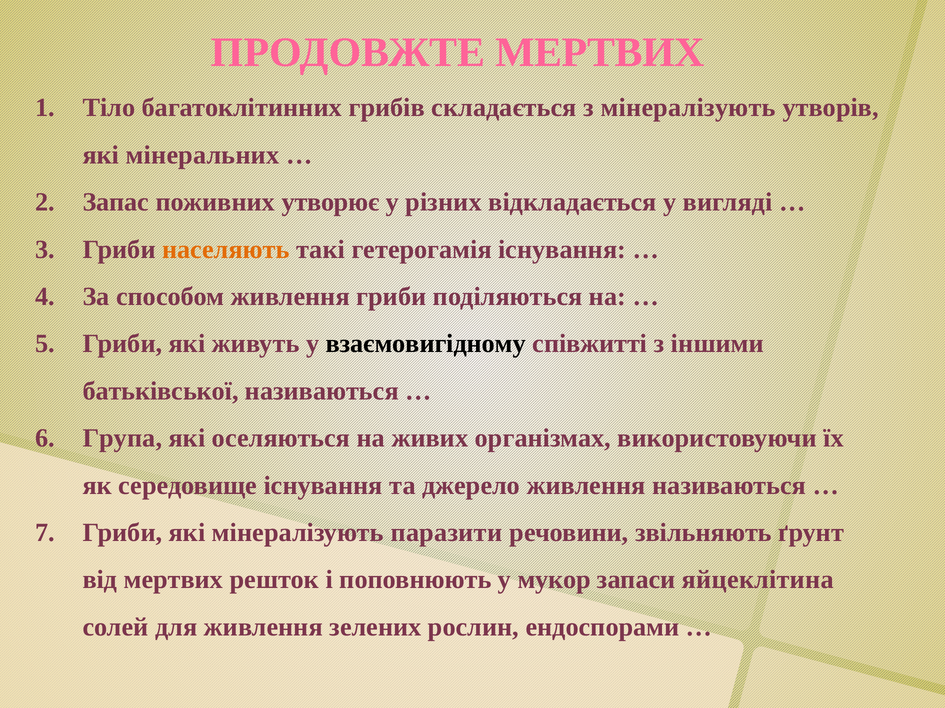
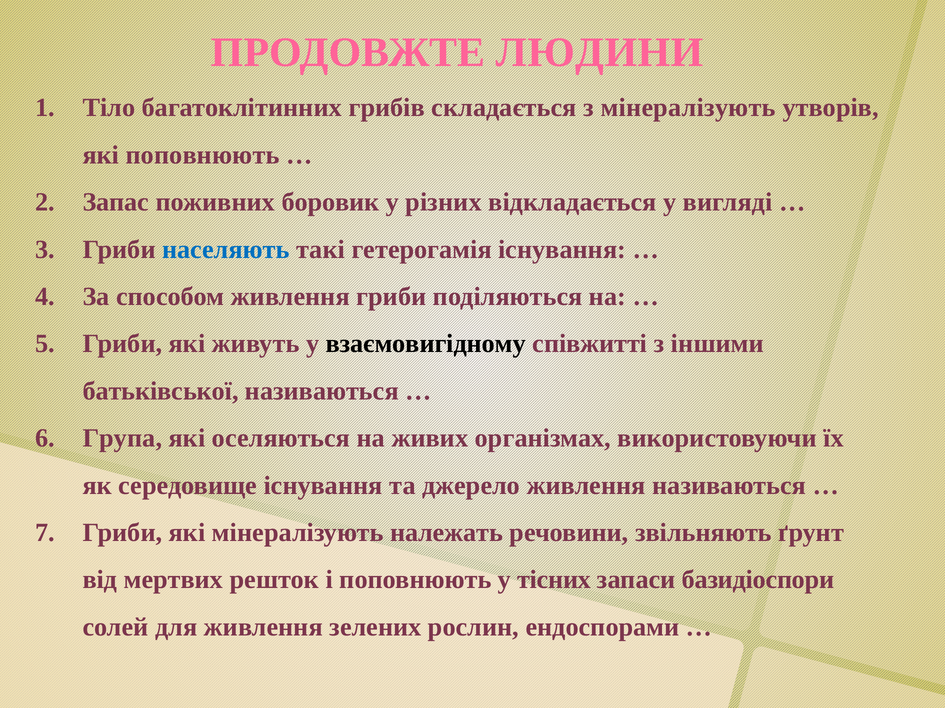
ПРОДОВЖТЕ МЕРТВИХ: МЕРТВИХ -> ЛЮДИНИ (600, 52)
які мінеральних: мінеральних -> поповнюють (203, 155)
утворює: утворює -> боровик (330, 202)
населяють colour: orange -> blue (226, 250)
паразити: паразити -> належать (447, 533)
мукор: мукор -> тісних (554, 580)
яйцеклітина: яйцеклітина -> базидіоспори (758, 580)
